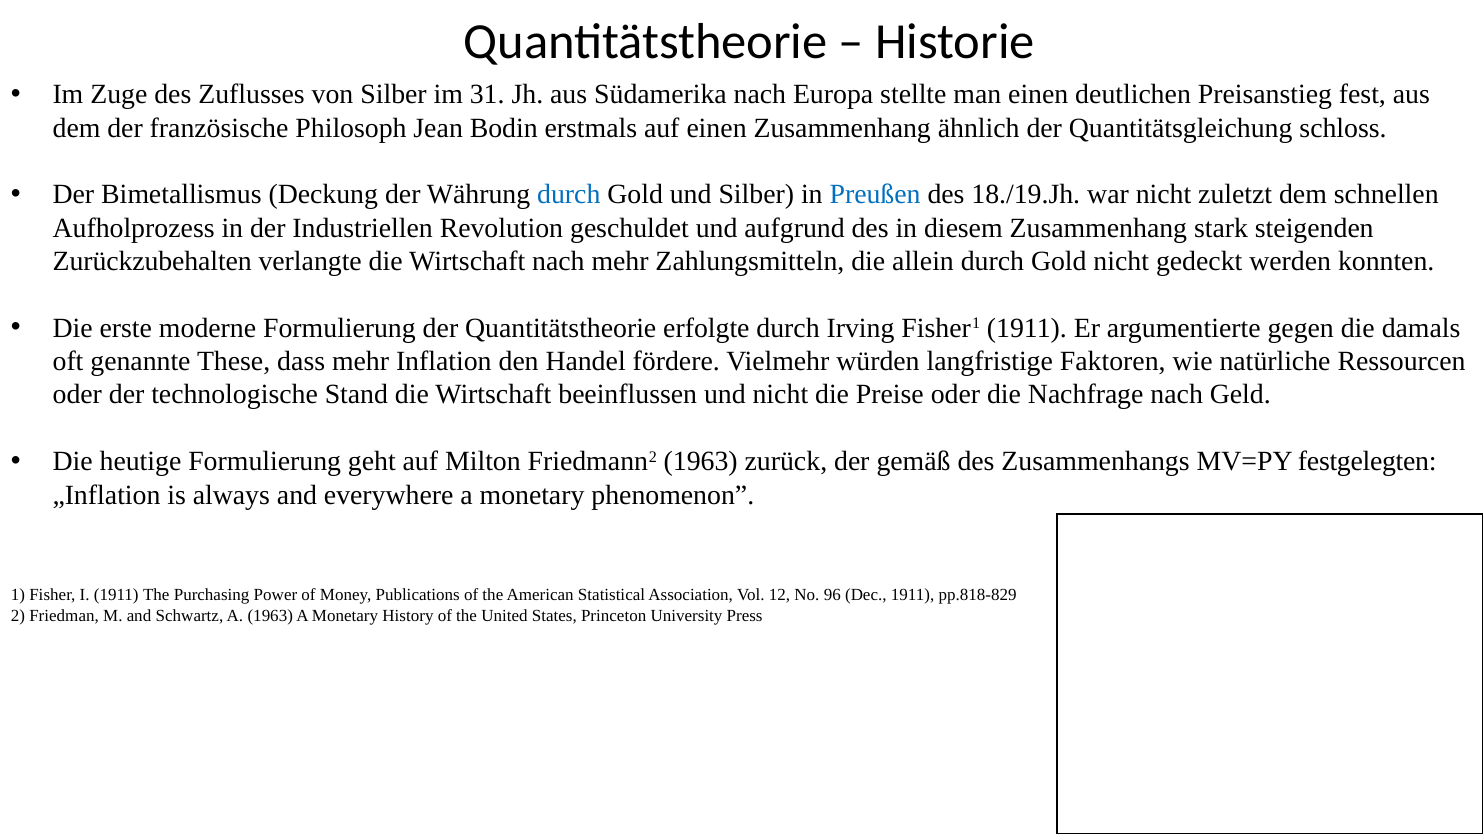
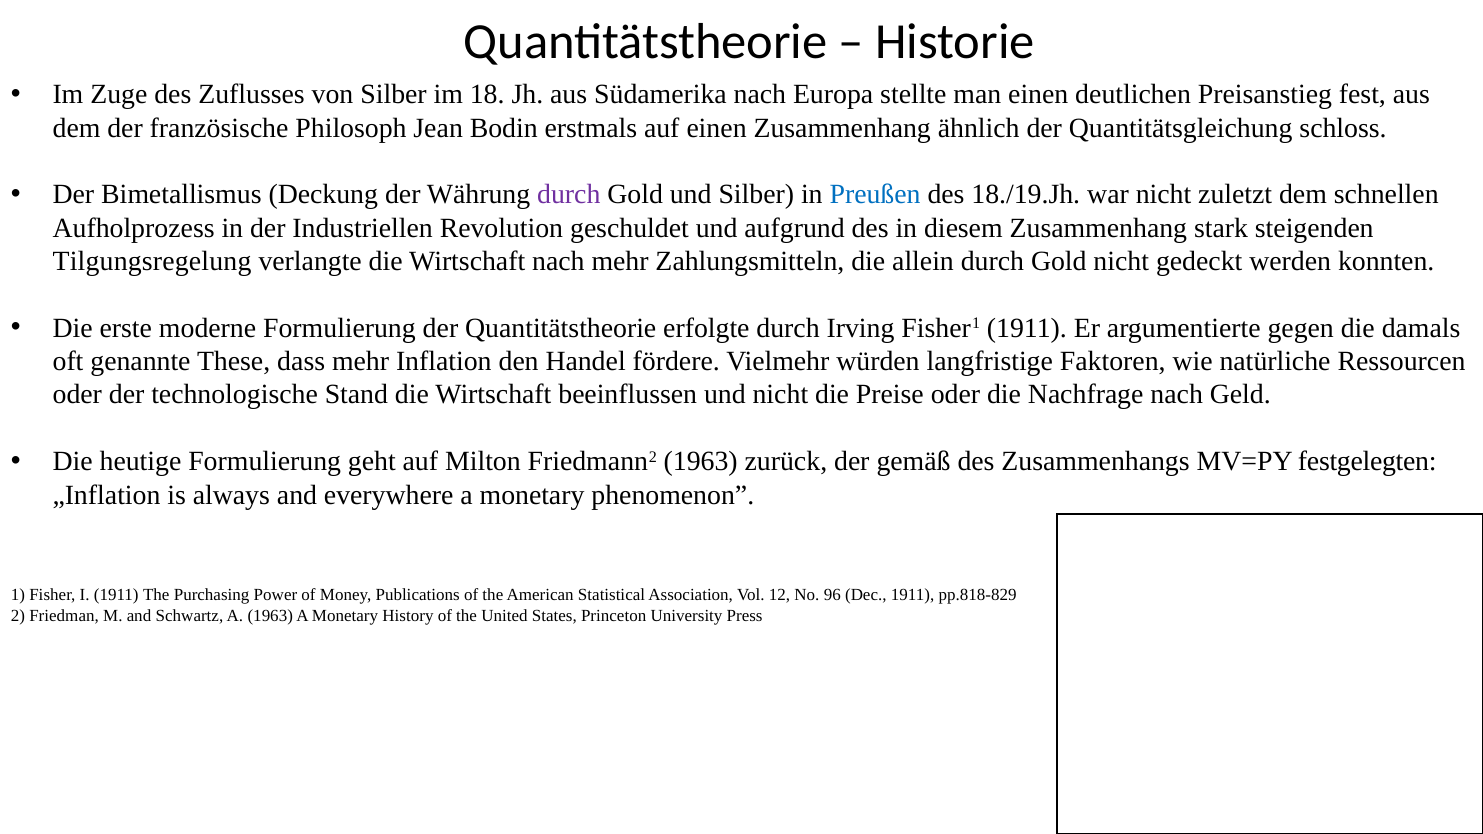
31: 31 -> 18 (487, 95)
durch colour: blue -> purple (569, 195)
Zurückzubehalten: Zurückzubehalten -> Tilgungsregelung (152, 261)
